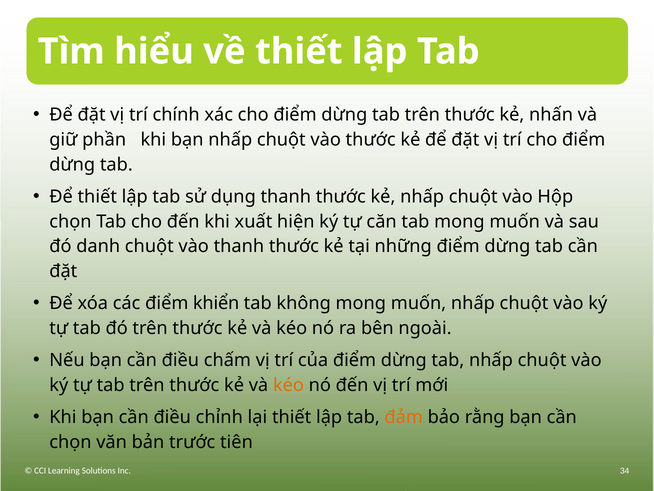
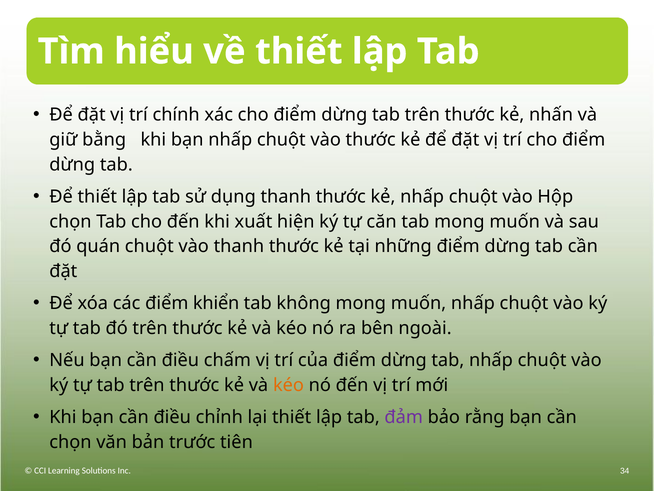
phần: phần -> bằng (104, 140)
danh: danh -> quán (98, 246)
đảm colour: orange -> purple (404, 417)
